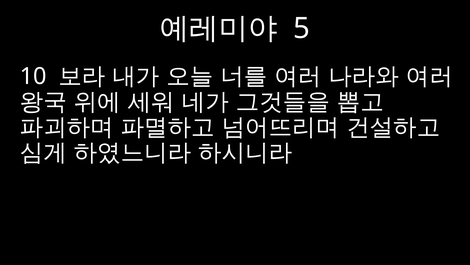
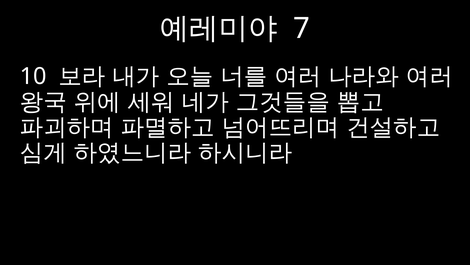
5: 5 -> 7 (302, 28)
